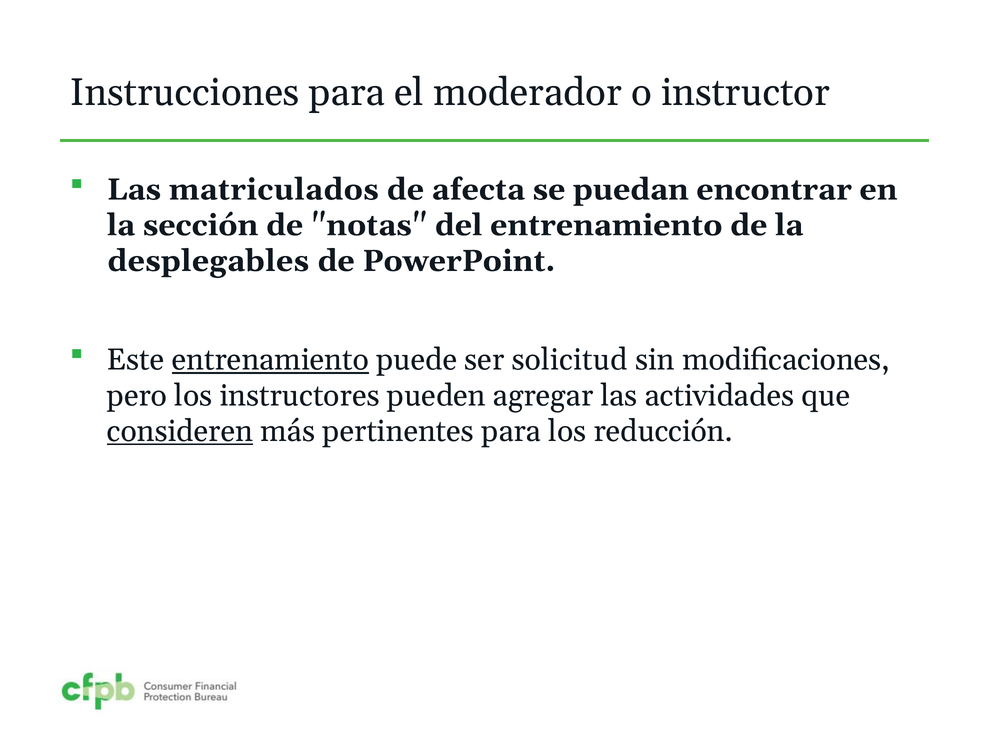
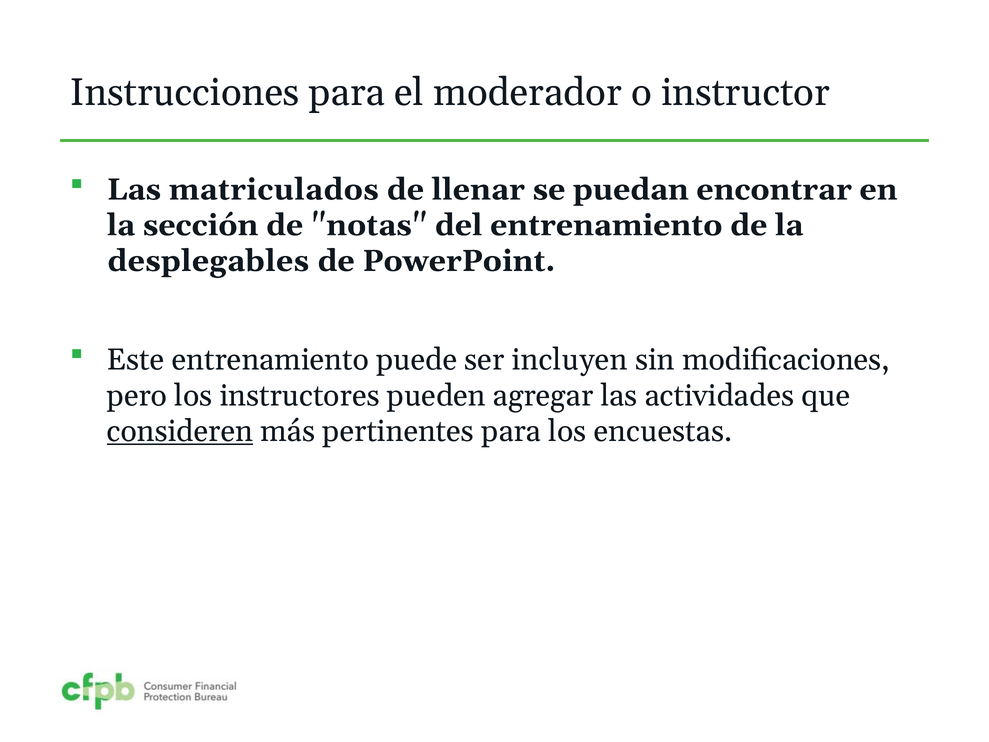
afecta: afecta -> llenar (478, 189)
entrenamiento underline: present -> none (270, 360)
solicitud: solicitud -> incluyen (570, 360)
reducción: reducción -> encuestas (663, 431)
